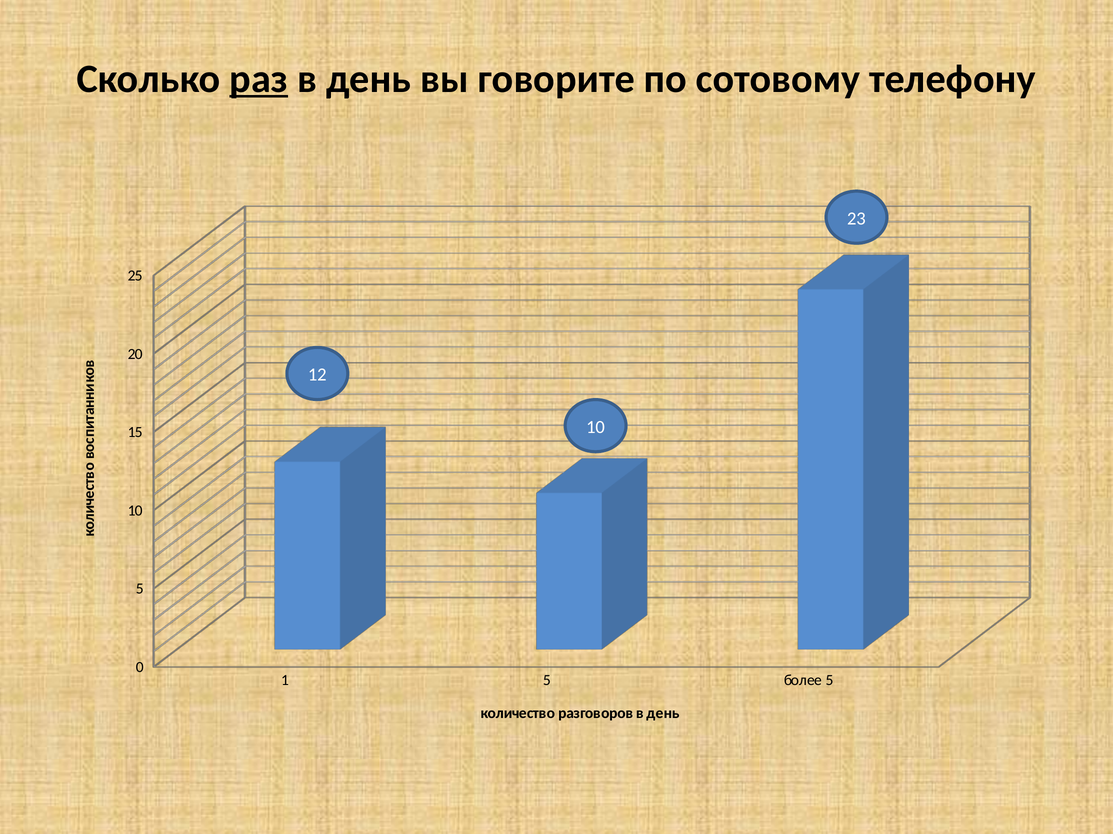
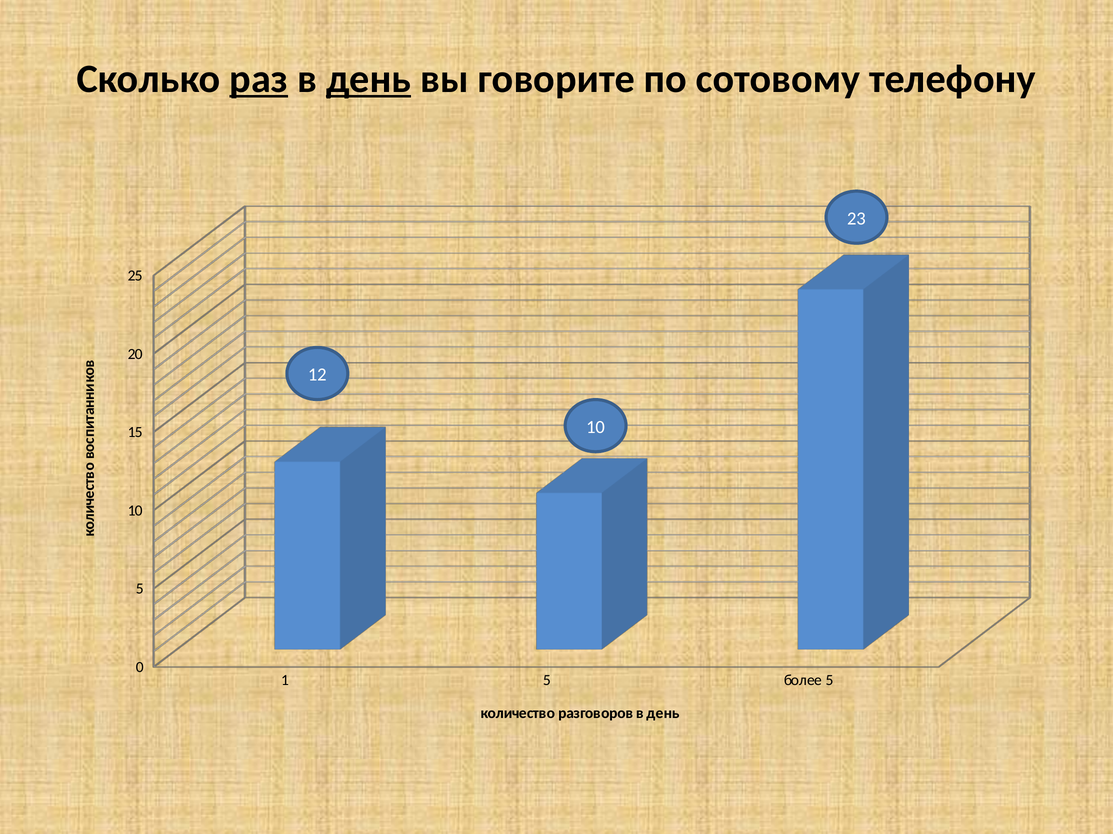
день underline: none -> present (369, 79)
